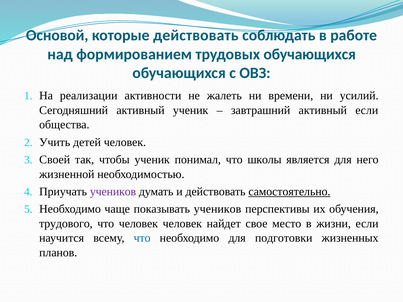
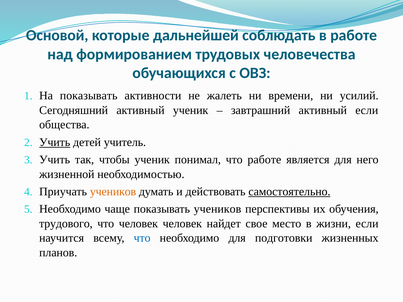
которые действовать: действовать -> дальнейшей (196, 35)
трудовых обучающихся: обучающихся -> человечества (310, 54)
На реализации: реализации -> показывать (89, 96)
Учить underline: none -> present (55, 142)
детей человек: человек -> учитель (125, 142)
Своей: Своей -> Учить (55, 160)
что школы: школы -> работе (264, 160)
учеников colour: purple -> orange (113, 192)
